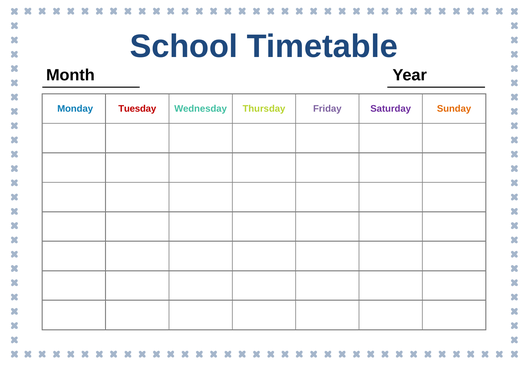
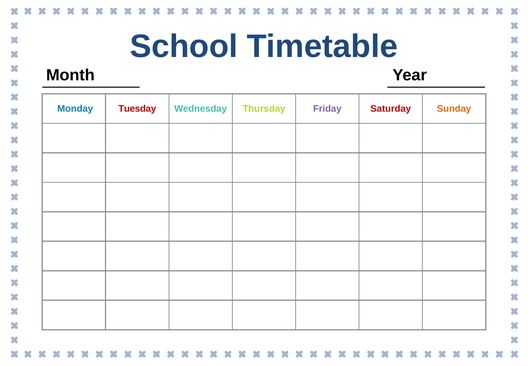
Saturday colour: purple -> red (391, 109)
